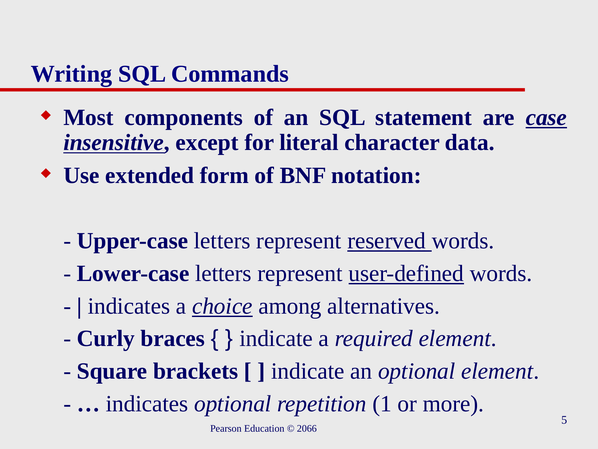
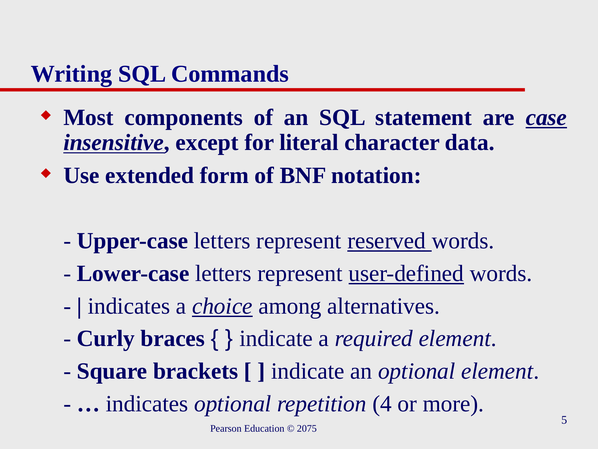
1: 1 -> 4 (382, 403)
2066: 2066 -> 2075 (307, 428)
